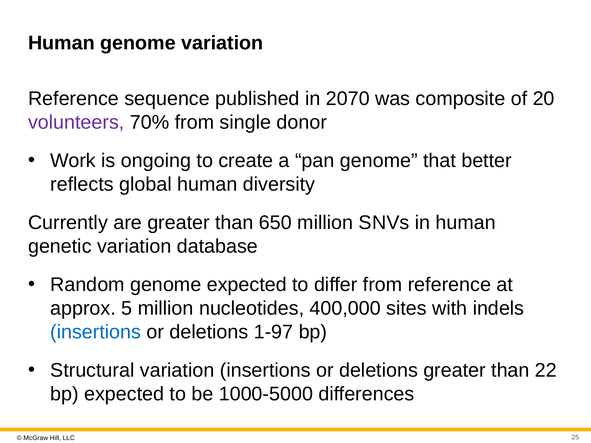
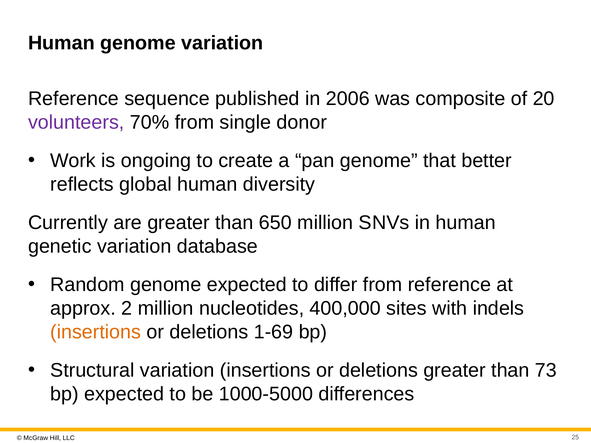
2070: 2070 -> 2006 (348, 99)
5: 5 -> 2 (127, 308)
insertions colour: blue -> orange (96, 332)
1-97: 1-97 -> 1-69 (274, 332)
22: 22 -> 73 (546, 371)
